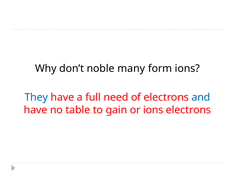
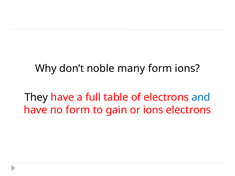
They colour: blue -> black (36, 98)
need: need -> table (116, 98)
no table: table -> form (78, 110)
